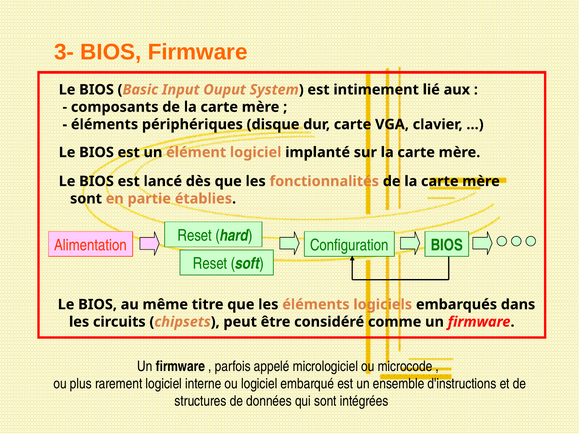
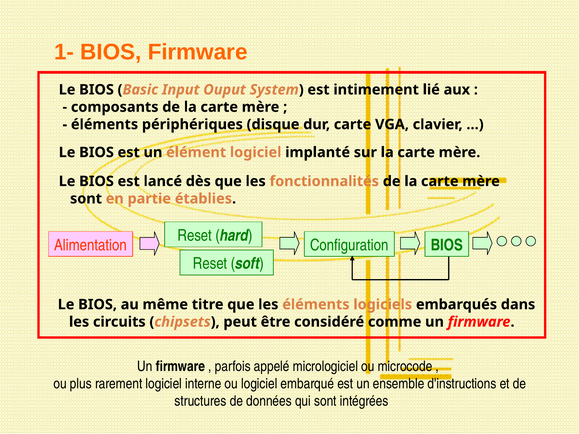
3-: 3- -> 1- (64, 52)
